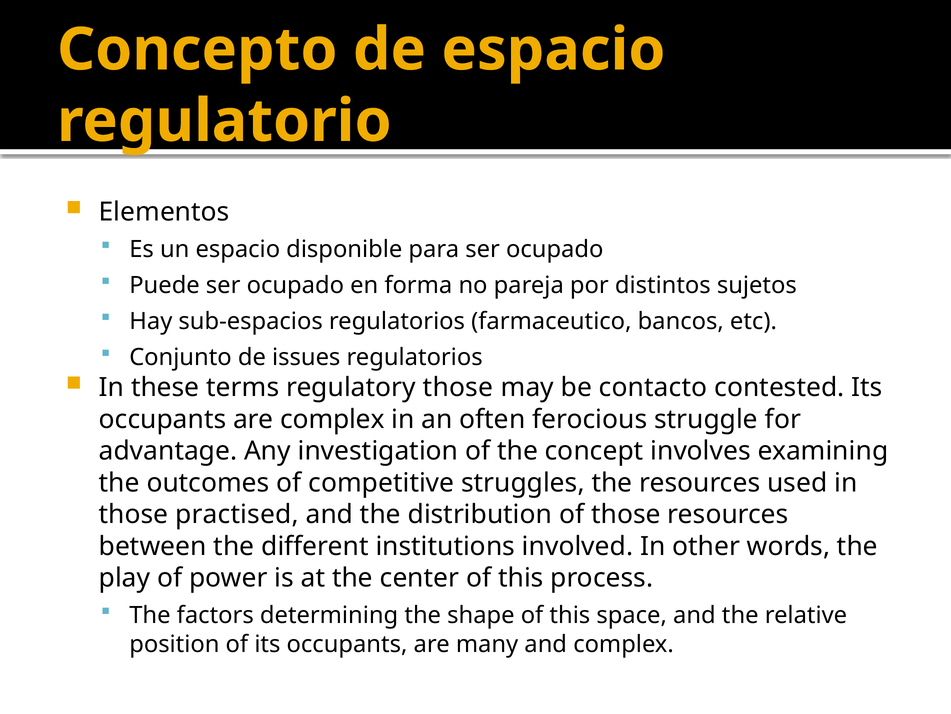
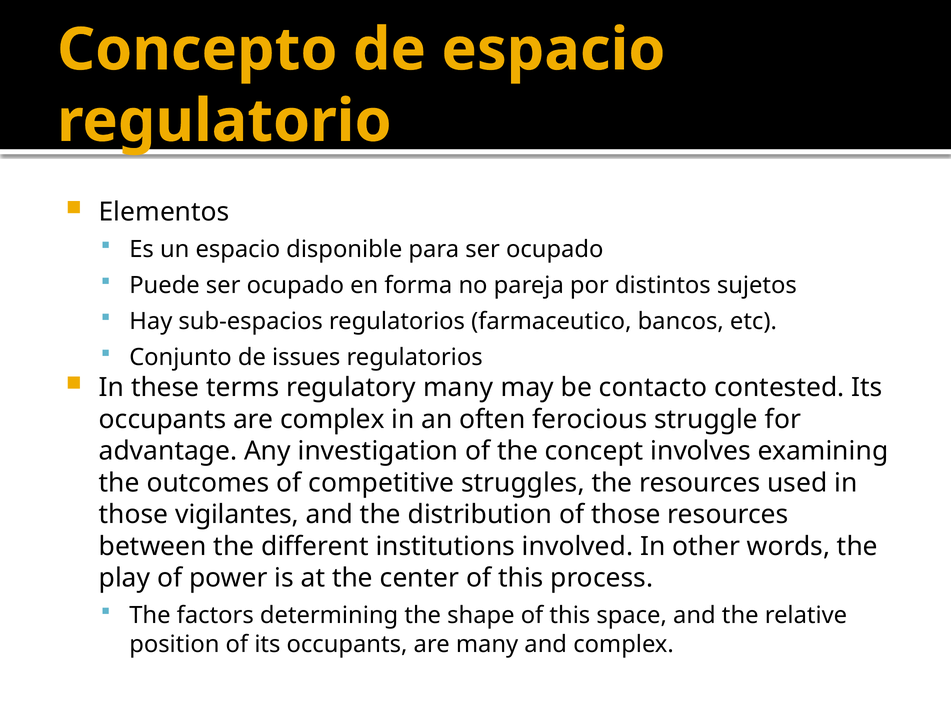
regulatory those: those -> many (458, 387)
practised: practised -> vigilantes (237, 514)
